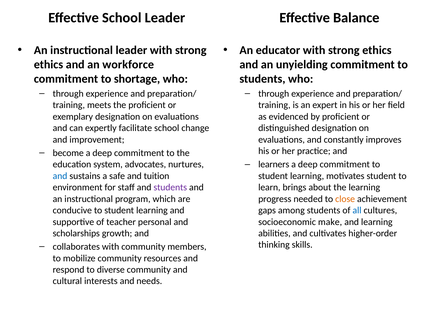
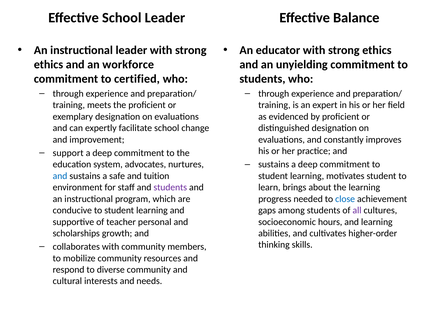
shortage: shortage -> certified (137, 79)
become: become -> support (68, 153)
learners: learners -> sustains (274, 165)
close colour: orange -> blue (345, 199)
all colour: blue -> purple (357, 211)
make: make -> hours (330, 222)
